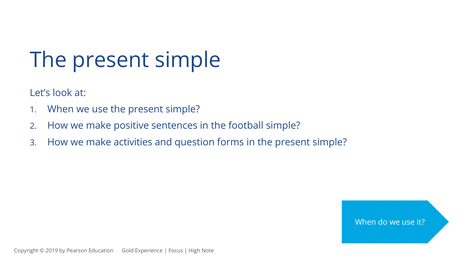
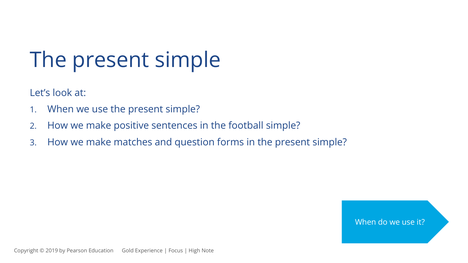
activities: activities -> matches (133, 142)
